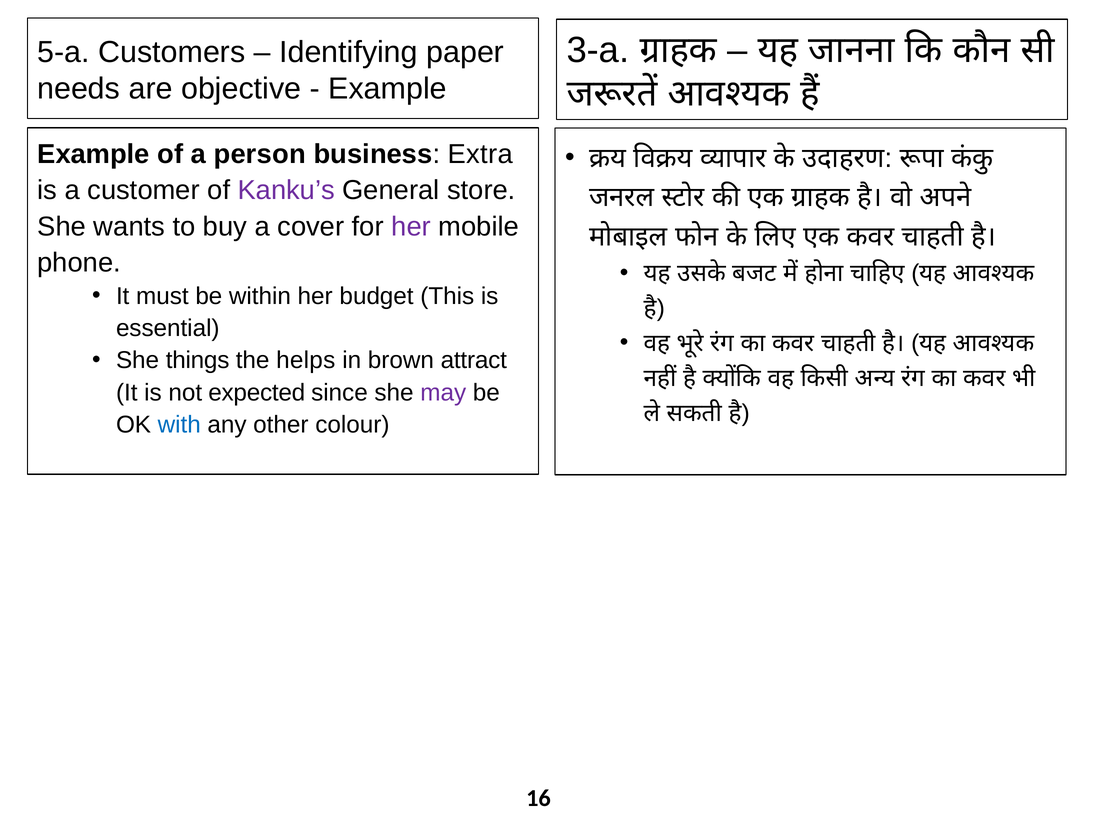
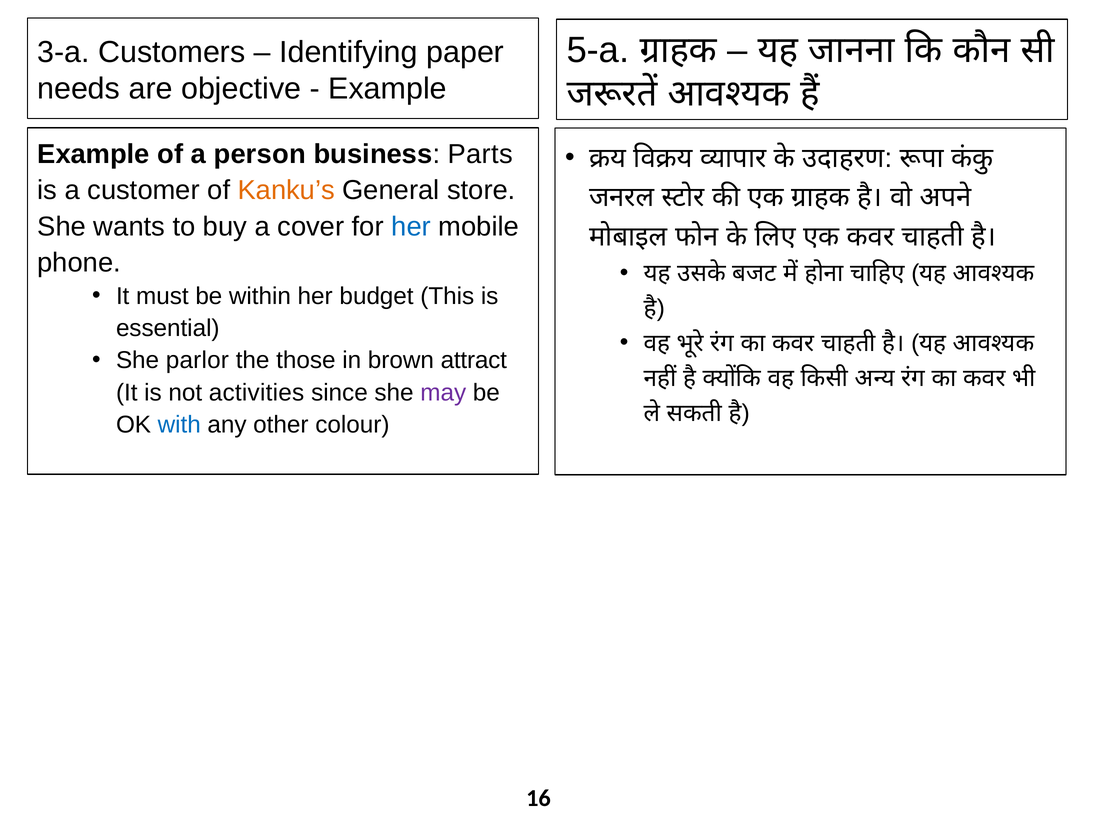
3-a: 3-a -> 5-a (598, 50)
5-a: 5-a -> 3-a (63, 52)
Extra: Extra -> Parts (480, 154)
Kanku’s colour: purple -> orange (286, 190)
her colour: purple -> blue (411, 227)
things: things -> parlor (197, 361)
helps: helps -> those (306, 361)
expected: expected -> activities (257, 393)
